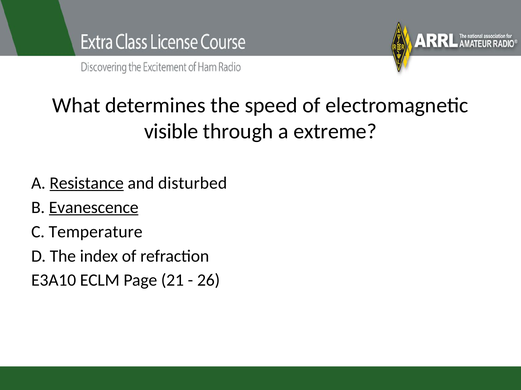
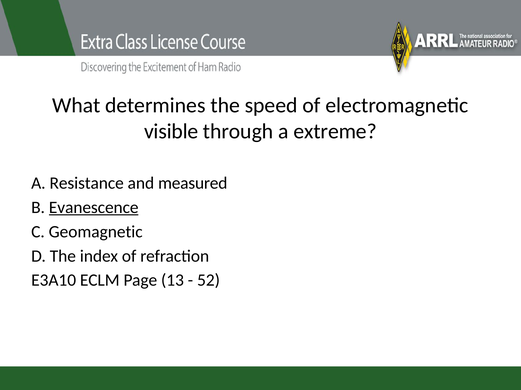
Resistance underline: present -> none (87, 184)
disturbed: disturbed -> measured (193, 184)
Temperature: Temperature -> Geomagnetic (96, 232)
21: 21 -> 13 (172, 281)
26: 26 -> 52 (209, 281)
